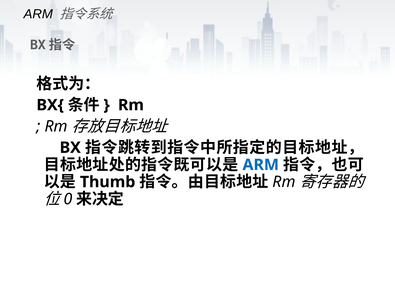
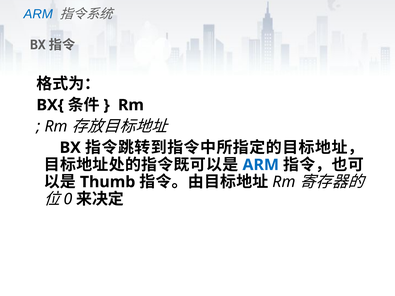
ARM colour: black -> blue (38, 14)
